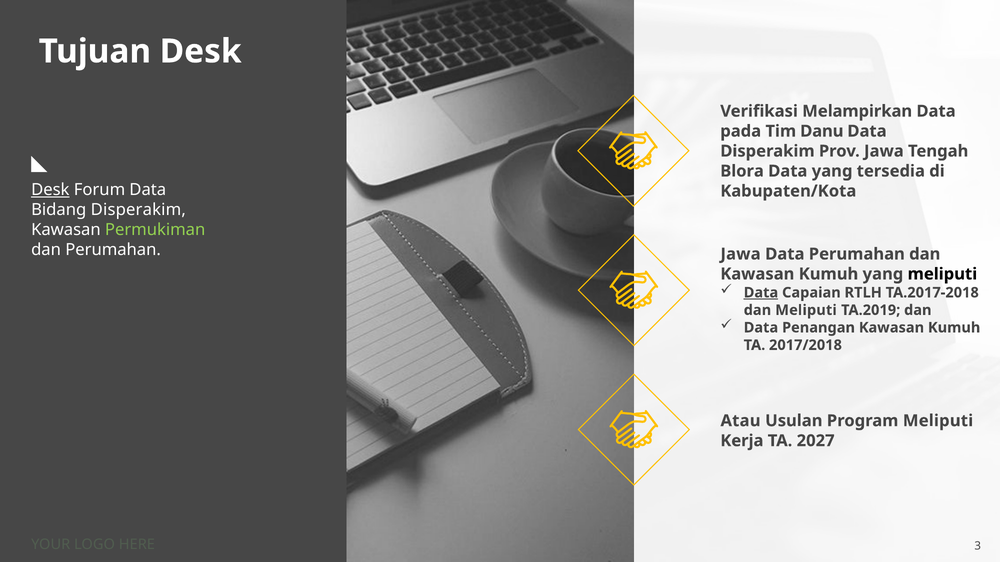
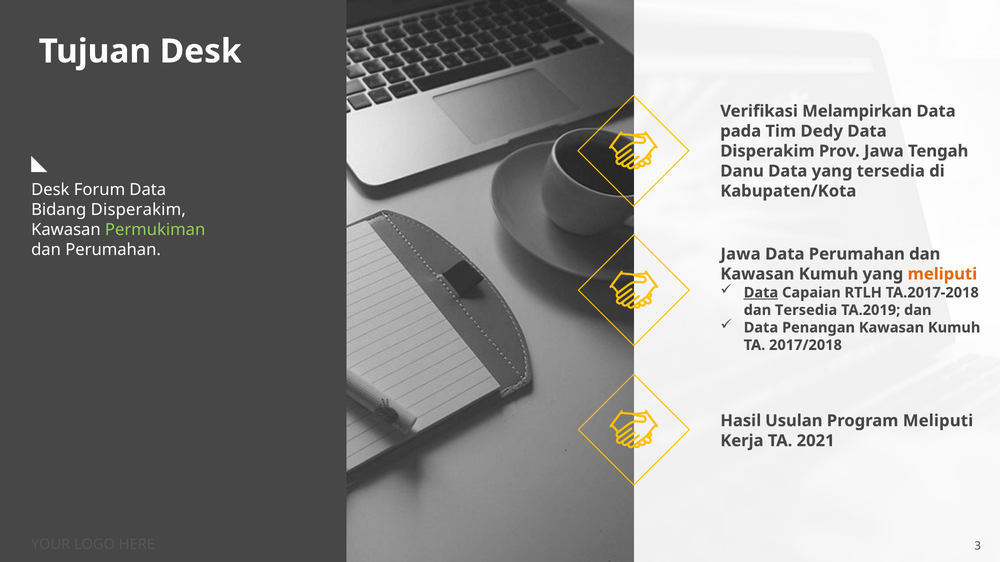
Danu: Danu -> Dedy (822, 131)
Blora: Blora -> Danu (742, 171)
Desk underline: present -> none (50, 190)
meliputi colour: black -> orange (942, 274)
dan Meliputi: Meliputi -> Tersedia (806, 310)
Atau: Atau -> Hasil (741, 421)
2027: 2027 -> 2021 (816, 441)
